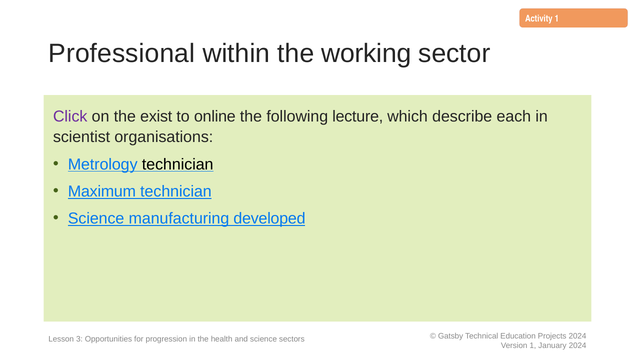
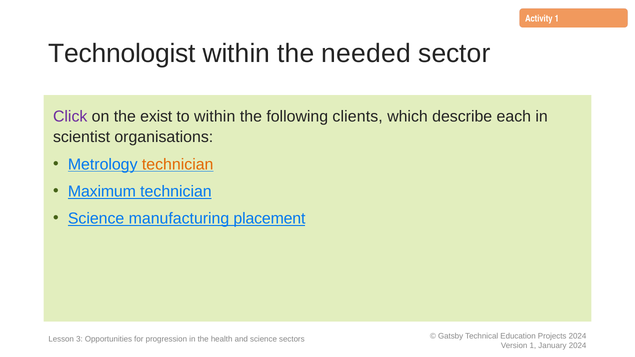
Professional: Professional -> Technologist (122, 53)
working: working -> needed (366, 53)
to online: online -> within (215, 117)
lecture: lecture -> clients (358, 117)
technician colour: black -> orange (178, 164)
developed: developed -> placement (269, 219)
